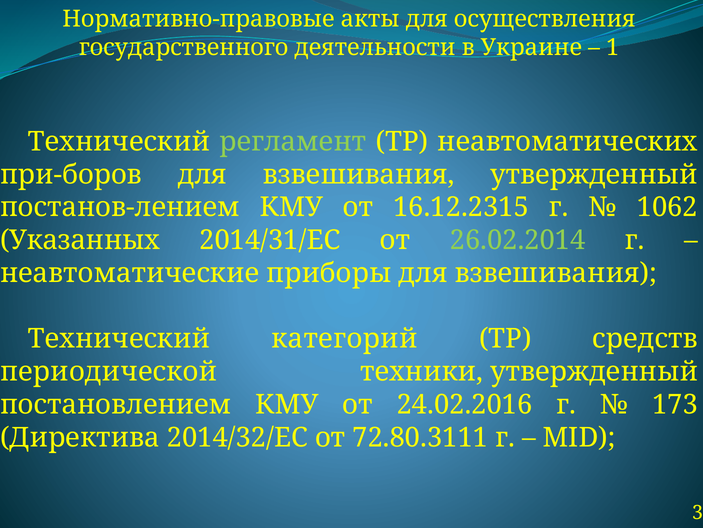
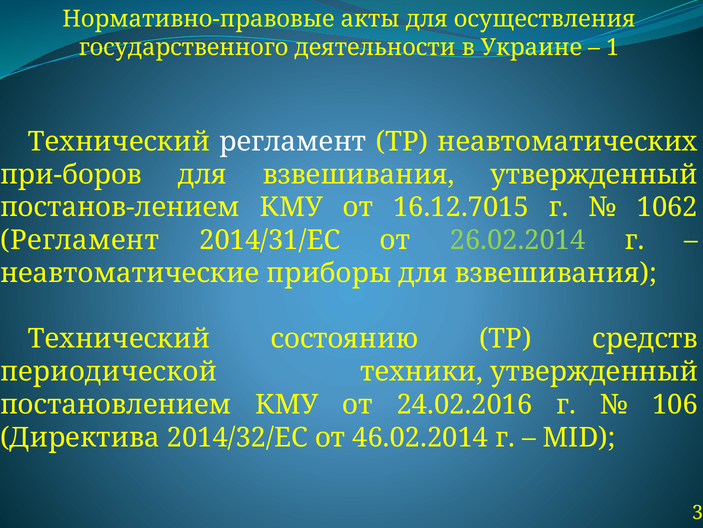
регламент colour: light green -> white (293, 141)
16.12.2315: 16.12.2315 -> 16.12.7015 (461, 207)
Указанных: Указанных -> Регламент (80, 240)
категорий: категорий -> состоянию (345, 338)
173: 173 -> 106 (675, 404)
72.80.3111: 72.80.3111 -> 46.02.2014 (420, 437)
